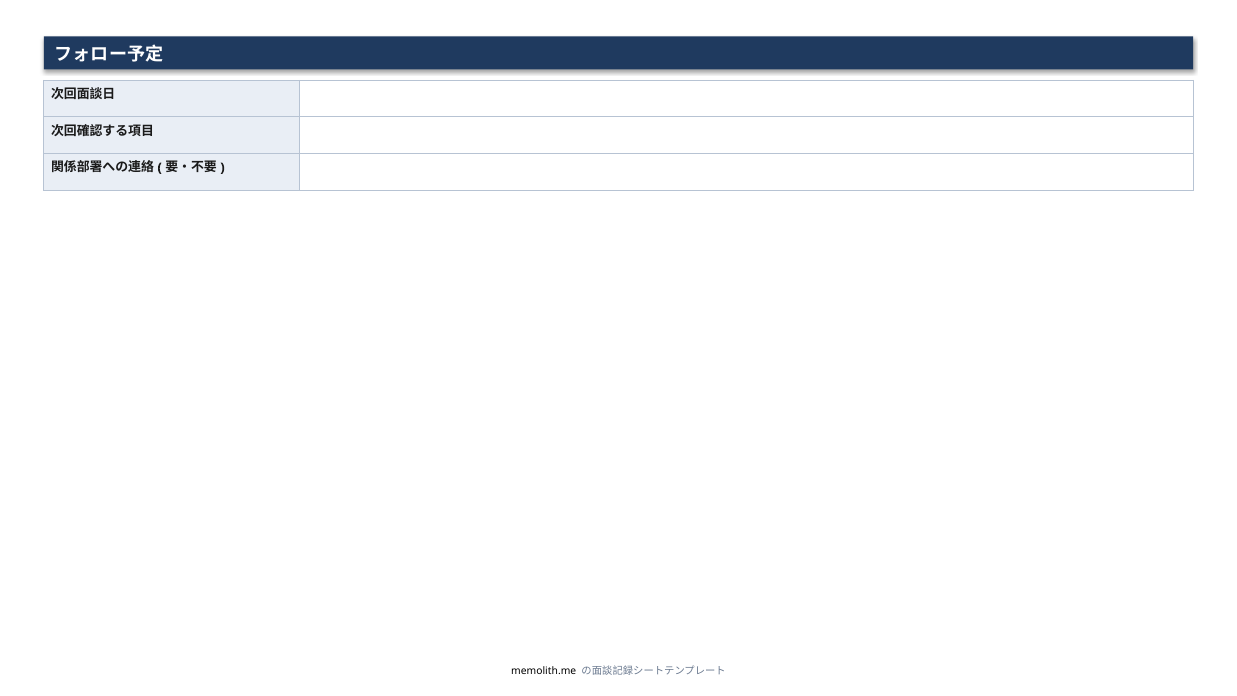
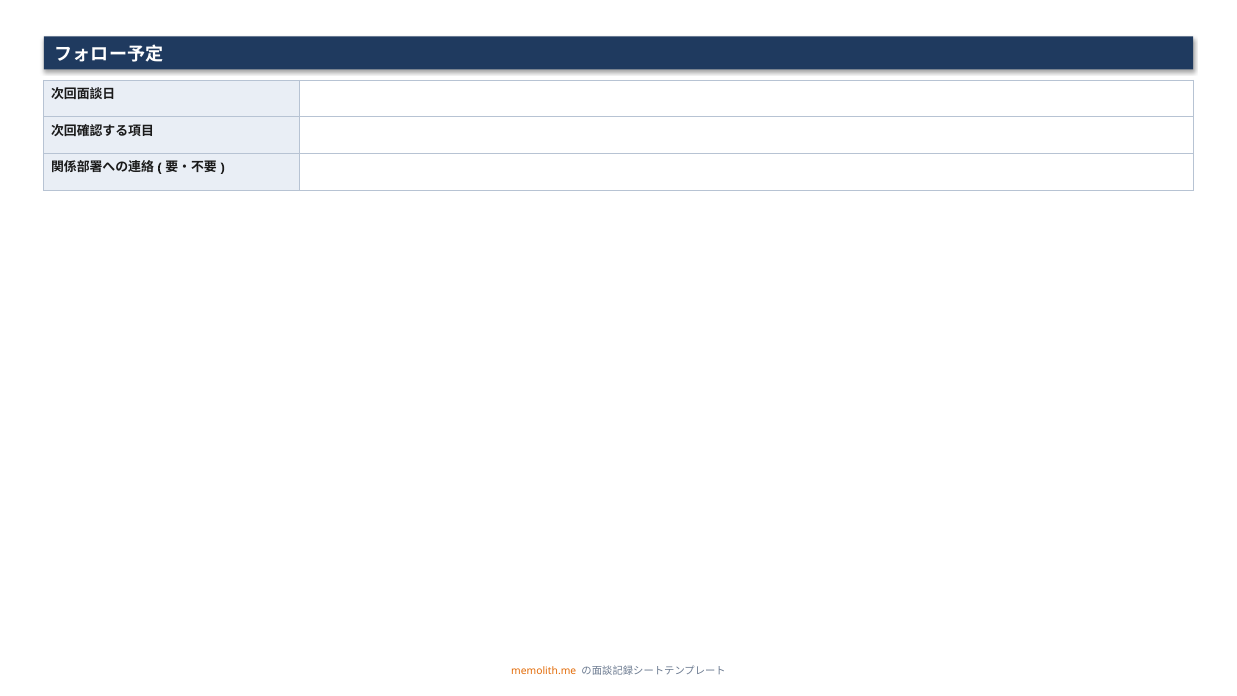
memolith.me colour: black -> orange (544, 671)
